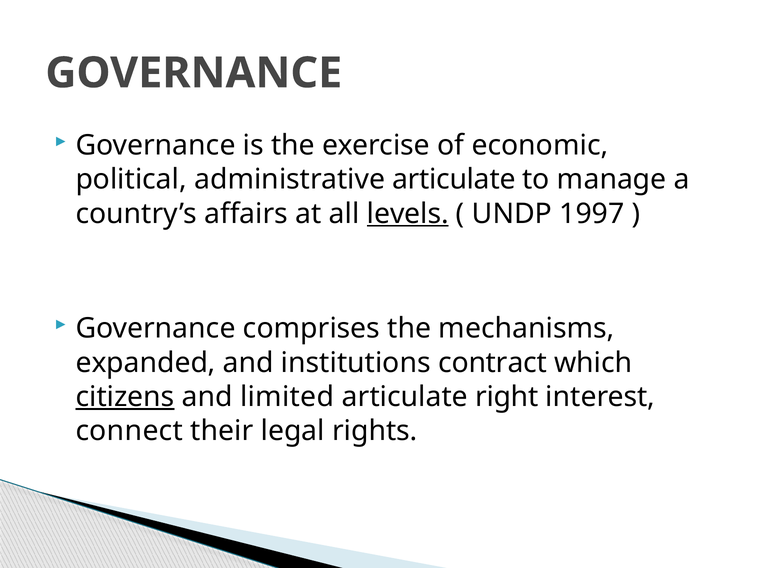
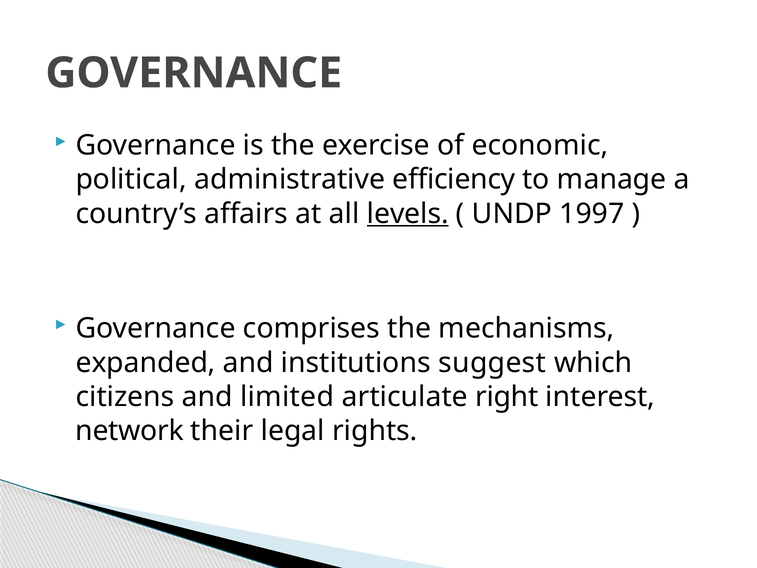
administrative articulate: articulate -> efficiency (454, 179)
contract: contract -> suggest (492, 363)
citizens underline: present -> none (125, 397)
connect: connect -> network (130, 431)
